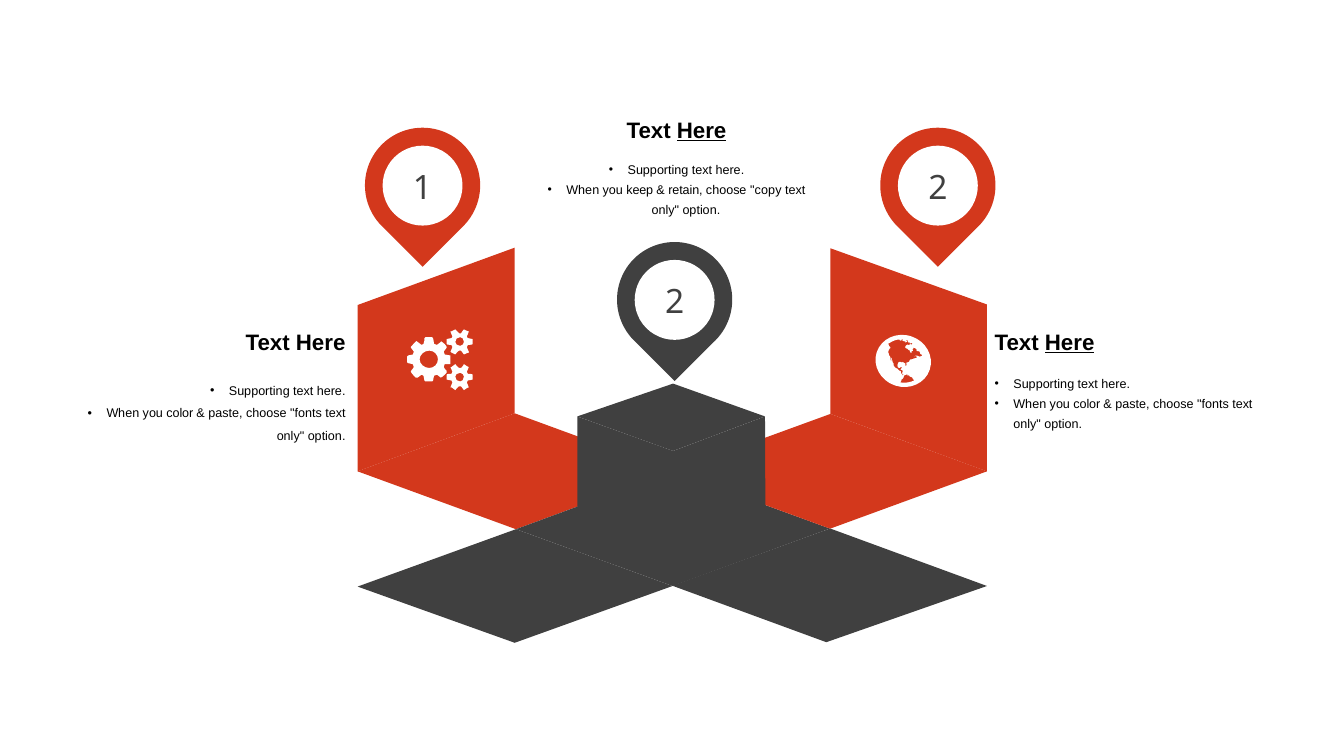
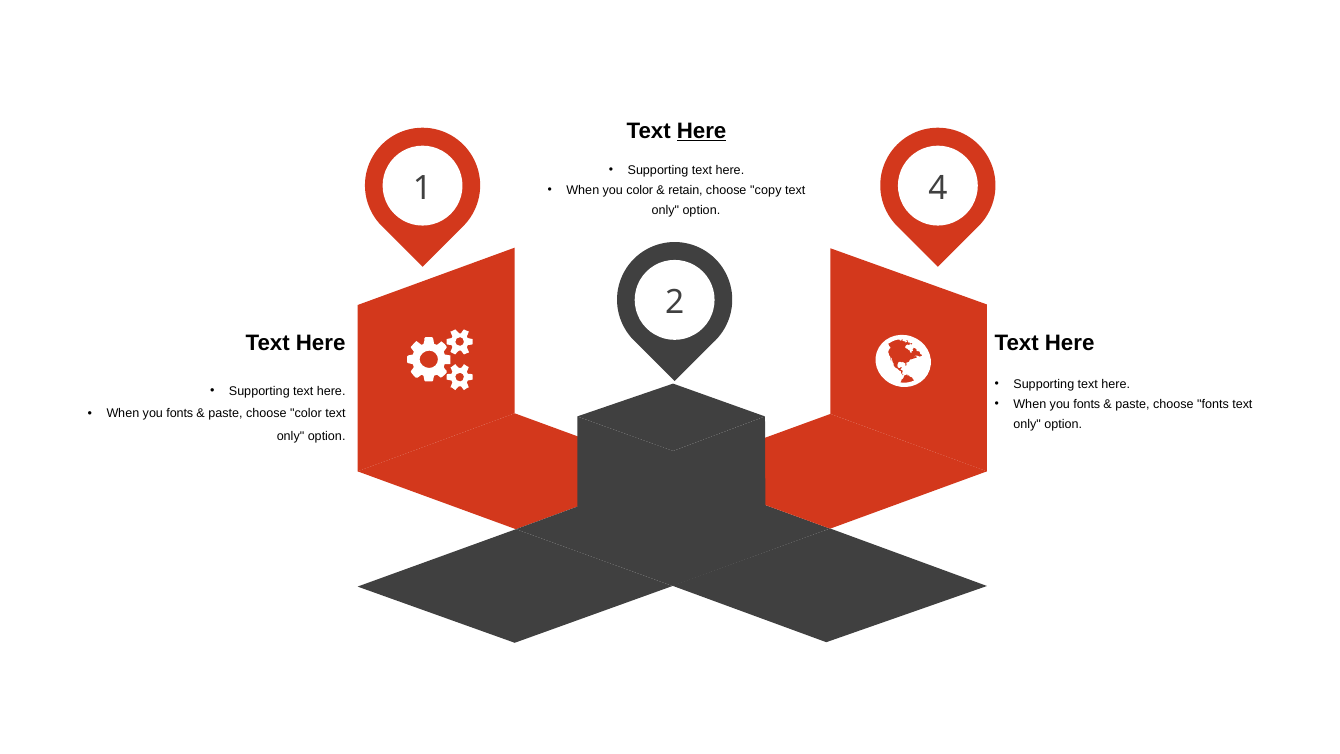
1 2: 2 -> 4 (938, 188)
you keep: keep -> color (640, 190)
Here underline: present -> none (1070, 343)
color: color -> fonts (1087, 404)
color: color -> fonts (180, 413)
fonts: fonts -> color (306, 413)
